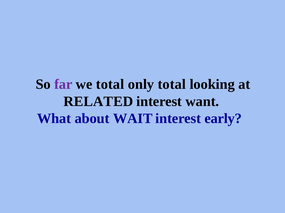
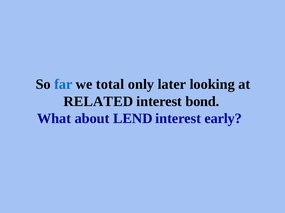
far colour: purple -> blue (63, 85)
only total: total -> later (172, 85)
want: want -> bond (202, 102)
WAIT: WAIT -> LEND (133, 119)
